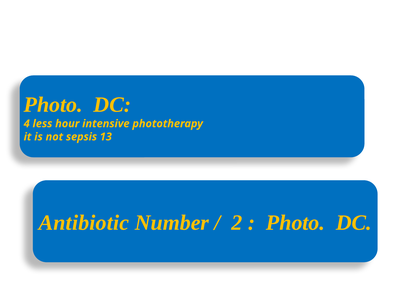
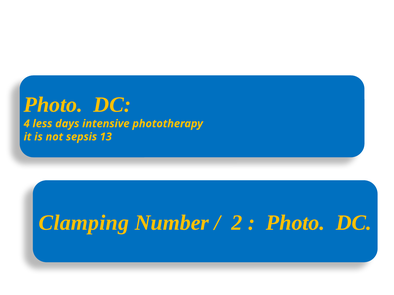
hour: hour -> days (67, 124)
Antibiotic: Antibiotic -> Clamping (84, 223)
